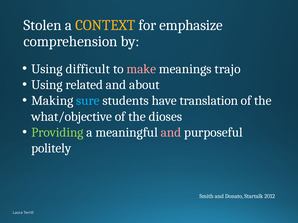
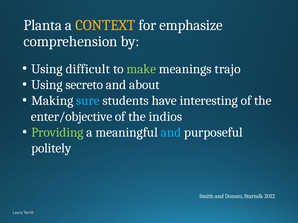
Stolen: Stolen -> Planta (43, 25)
make colour: pink -> light green (141, 69)
related: related -> secreto (84, 85)
translation: translation -> interesting (209, 101)
what/objective: what/objective -> enter/objective (72, 117)
dioses: dioses -> indios (165, 117)
and colour: pink -> light blue (171, 133)
